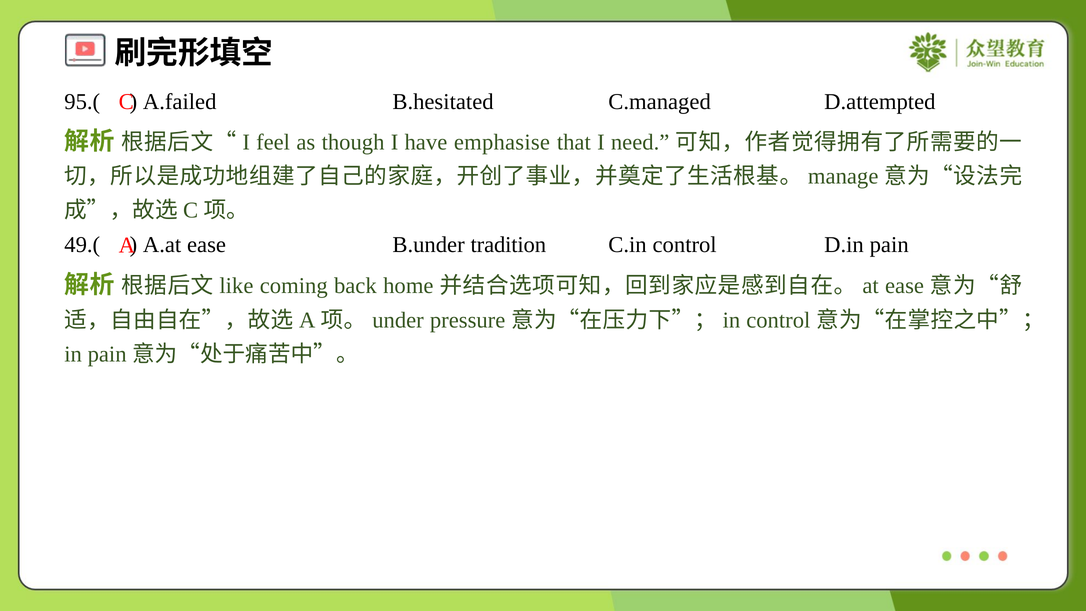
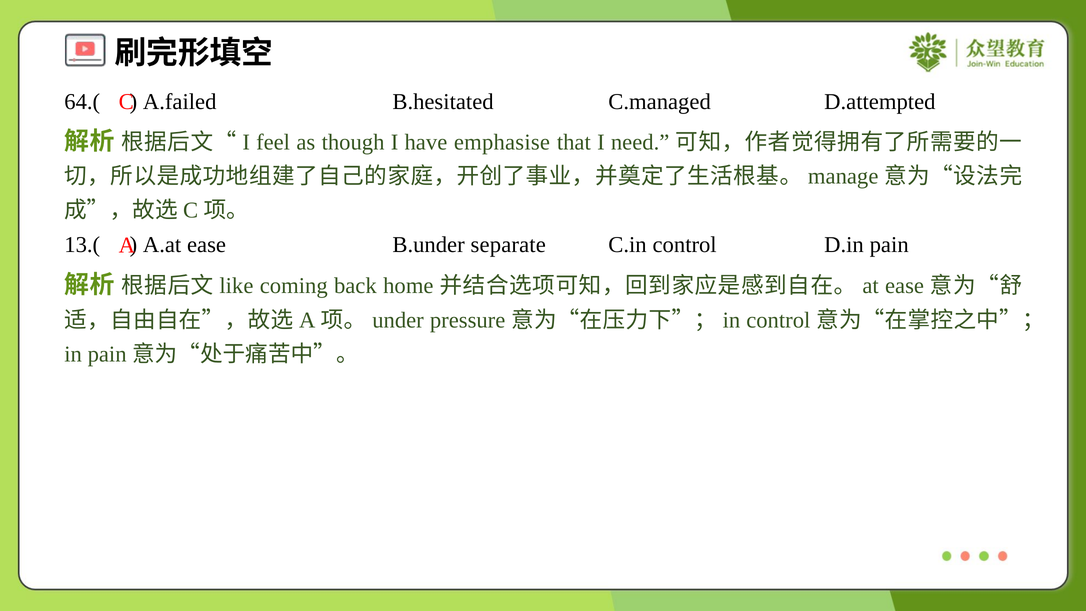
95.(: 95.( -> 64.( (82, 102)
49.(: 49.( -> 13.( (82, 245)
tradition: tradition -> separate (508, 245)
